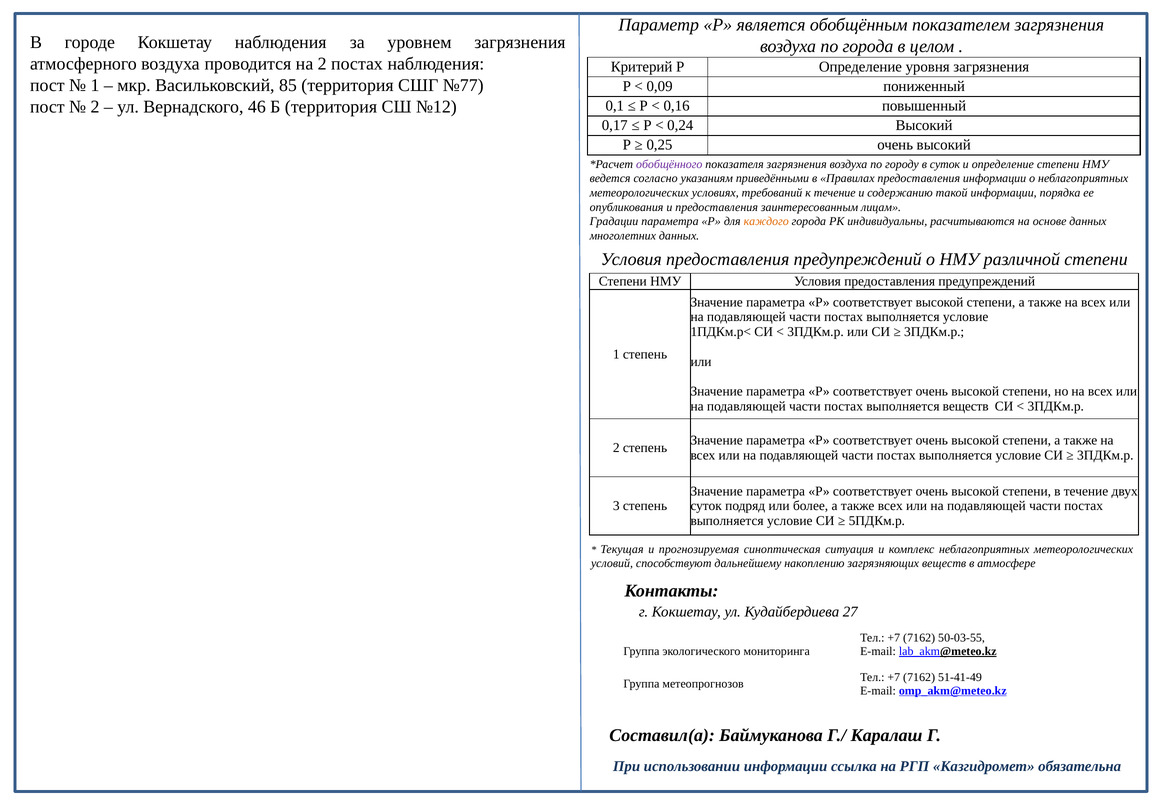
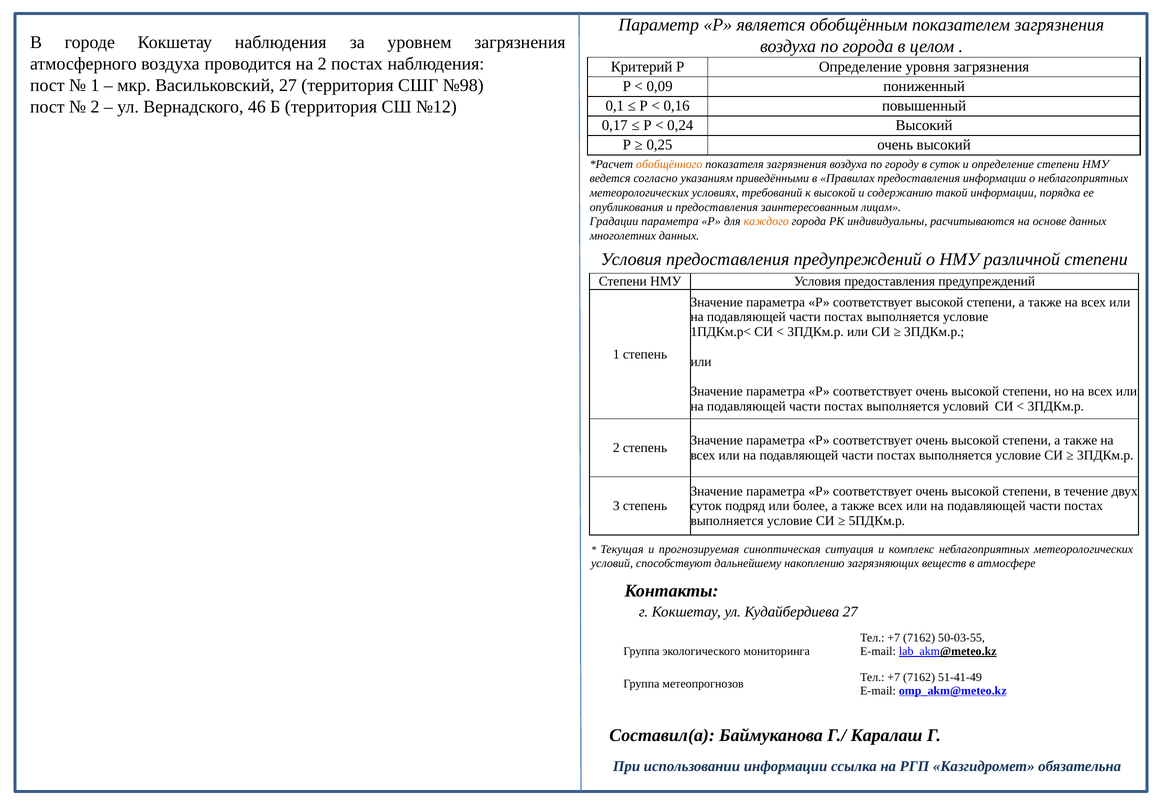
Васильковский 85: 85 -> 27 (288, 85)
№77: №77 -> №98 (463, 85)
обобщённого colour: purple -> orange (669, 164)
к течение: течение -> высокой (835, 193)
выполняется веществ: веществ -> условий (966, 406)
